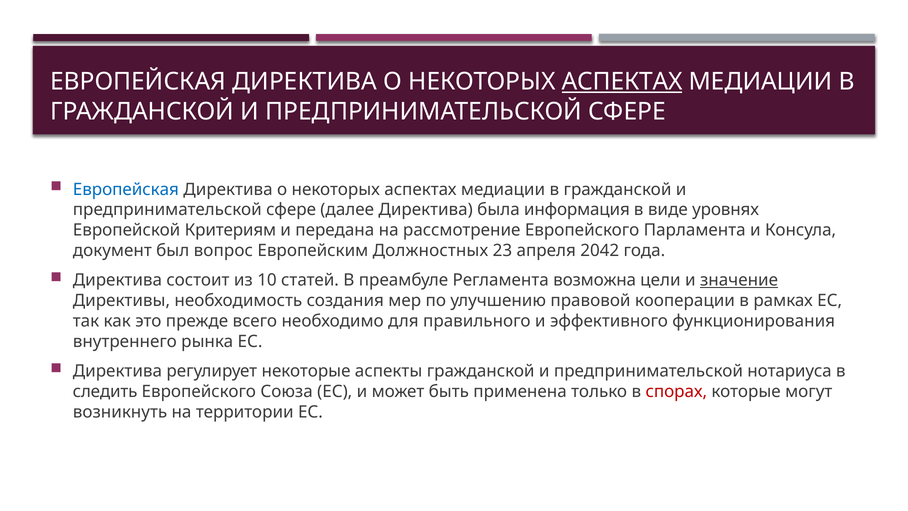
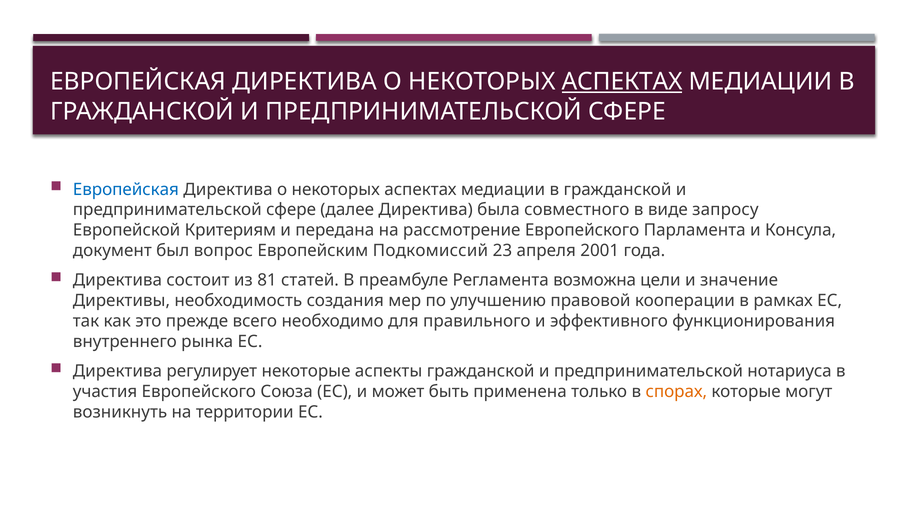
информация: информация -> совместного (577, 210)
уровнях: уровнях -> запросу (725, 210)
Должностных: Должностных -> Подкомиссий (430, 251)
2042: 2042 -> 2001 (600, 251)
10: 10 -> 81 (267, 280)
значение underline: present -> none (739, 280)
следить: следить -> участия (105, 391)
спорах colour: red -> orange (676, 391)
